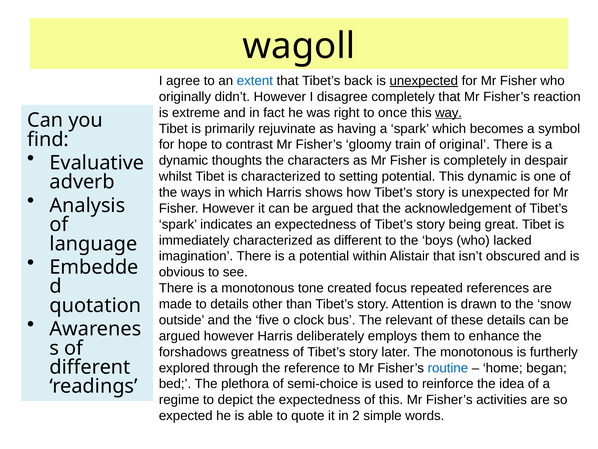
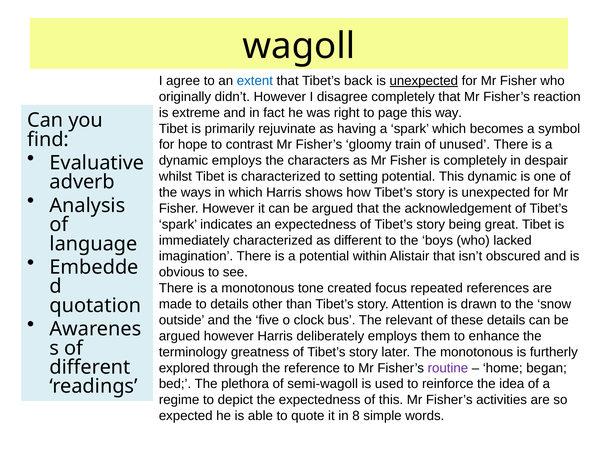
once: once -> page (393, 113)
way underline: present -> none (449, 113)
original: original -> unused (465, 144)
dynamic thoughts: thoughts -> employs (237, 160)
forshadows: forshadows -> terminology (193, 352)
routine colour: blue -> purple (448, 368)
semi-choice: semi-choice -> semi-wagoll (323, 383)
2: 2 -> 8 (356, 415)
